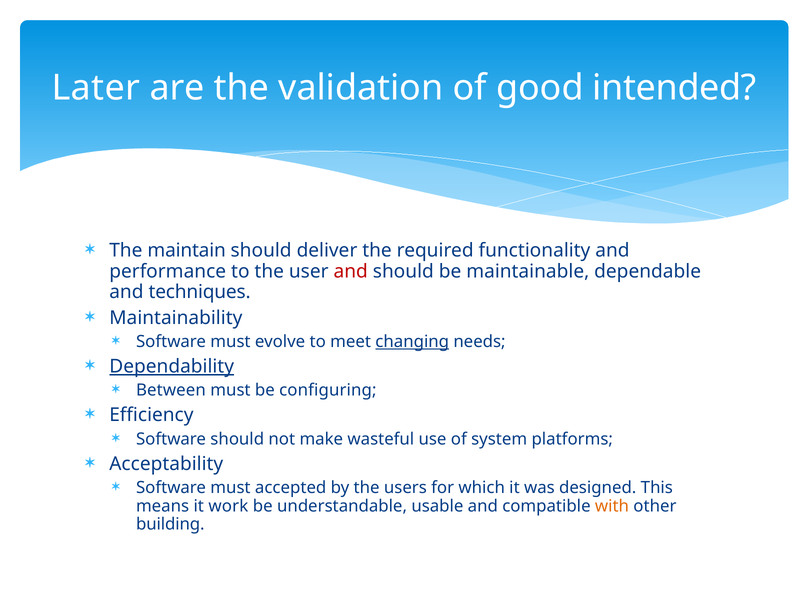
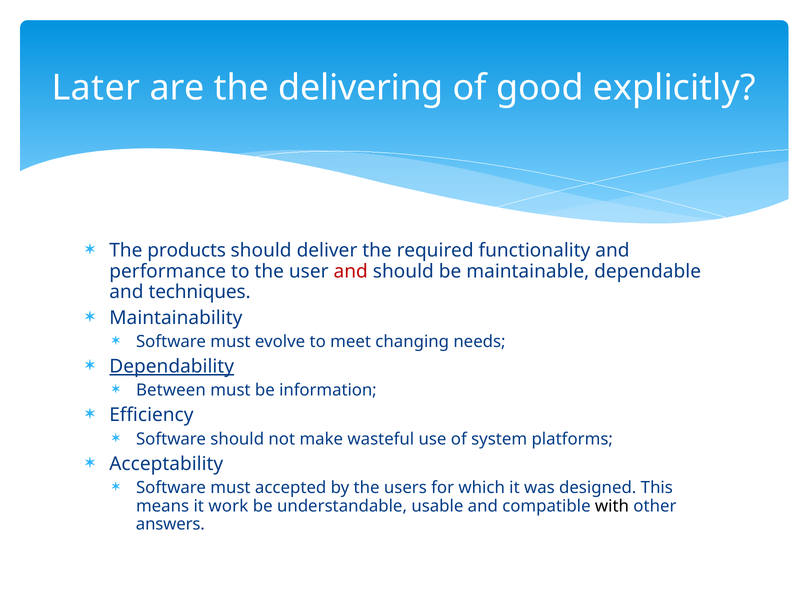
validation: validation -> delivering (361, 88)
intended: intended -> explicitly (674, 88)
maintain: maintain -> products (187, 251)
changing underline: present -> none (412, 342)
configuring: configuring -> information (328, 390)
with colour: orange -> black (612, 506)
building: building -> answers (170, 524)
